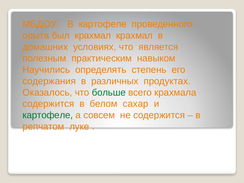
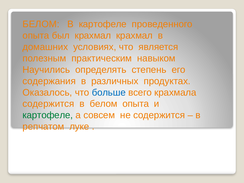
МБДОУ: МБДОУ -> БЕЛОМ (41, 24)
больше colour: green -> blue (109, 92)
белом сахар: сахар -> опыта (136, 104)
